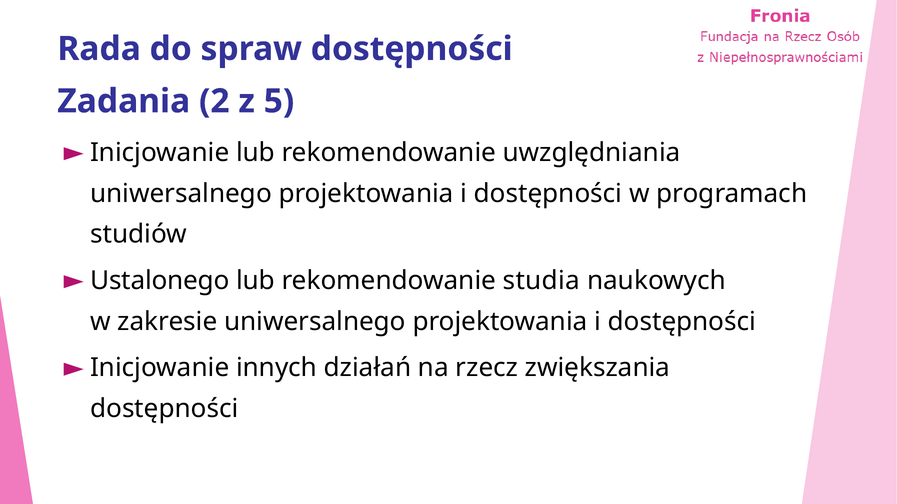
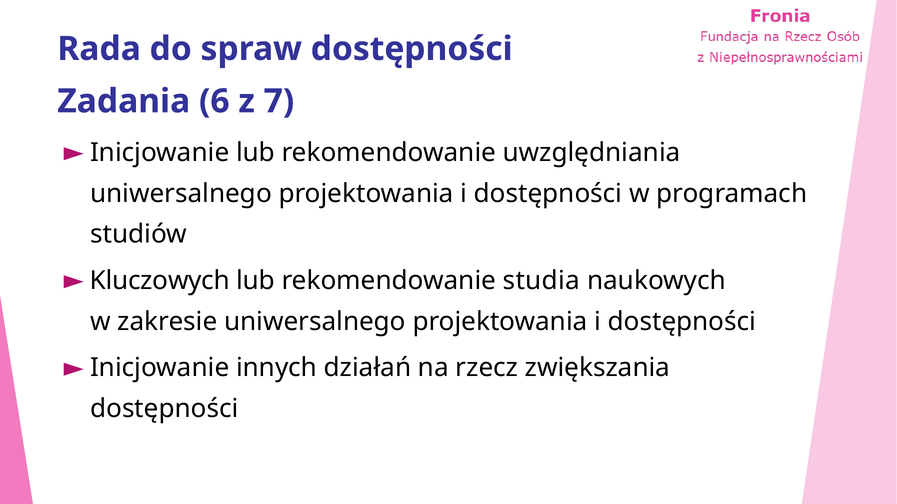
2: 2 -> 6 (214, 101)
5: 5 -> 7 (279, 101)
Ustalonego: Ustalonego -> Kluczowych (160, 281)
